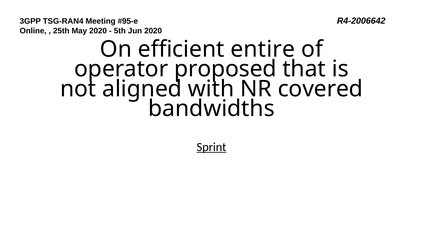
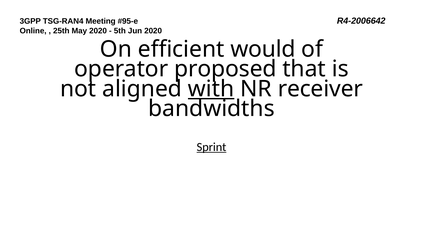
entire: entire -> would (263, 49)
with underline: none -> present (211, 89)
covered: covered -> receiver (320, 89)
